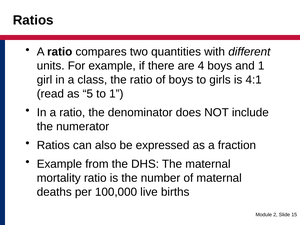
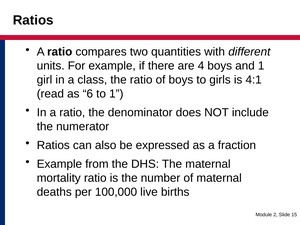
5: 5 -> 6 (88, 94)
